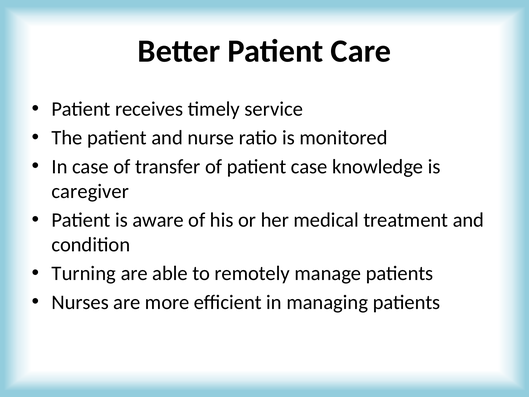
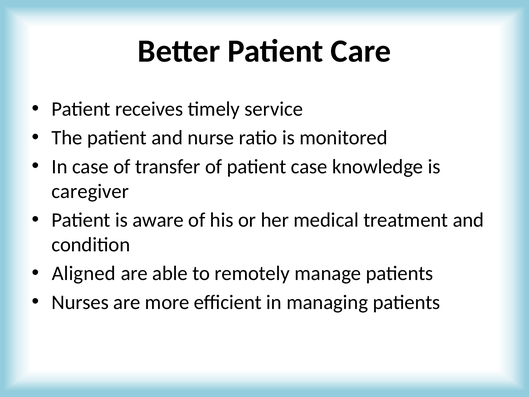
Turning: Turning -> Aligned (84, 273)
